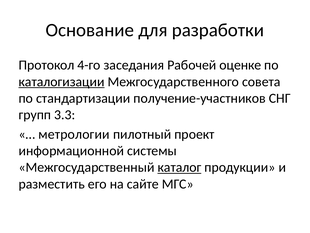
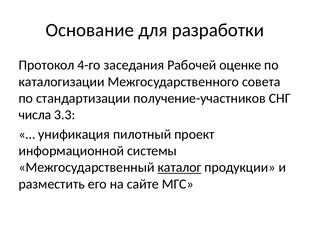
каталогизации underline: present -> none (62, 82)
групп: групп -> числа (35, 115)
метрологии: метрологии -> унификация (74, 134)
